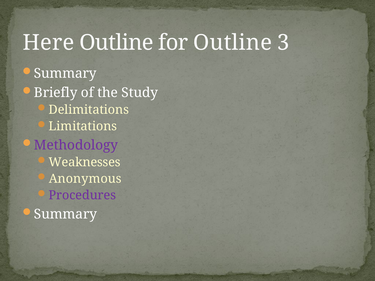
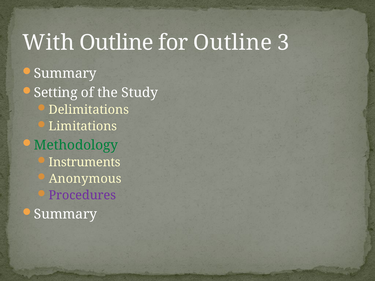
Here: Here -> With (48, 43)
Briefly: Briefly -> Setting (56, 93)
Methodology colour: purple -> green (76, 145)
Weaknesses: Weaknesses -> Instruments (85, 162)
